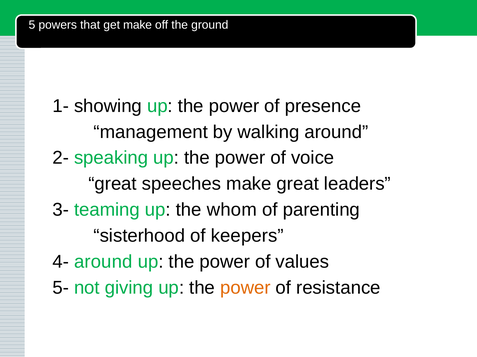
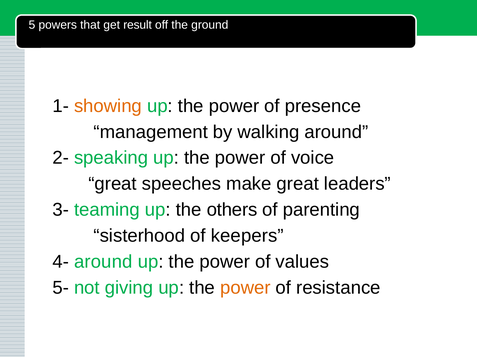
get make: make -> result (138, 25)
showing colour: black -> orange (108, 106)
whom: whom -> others (232, 210)
